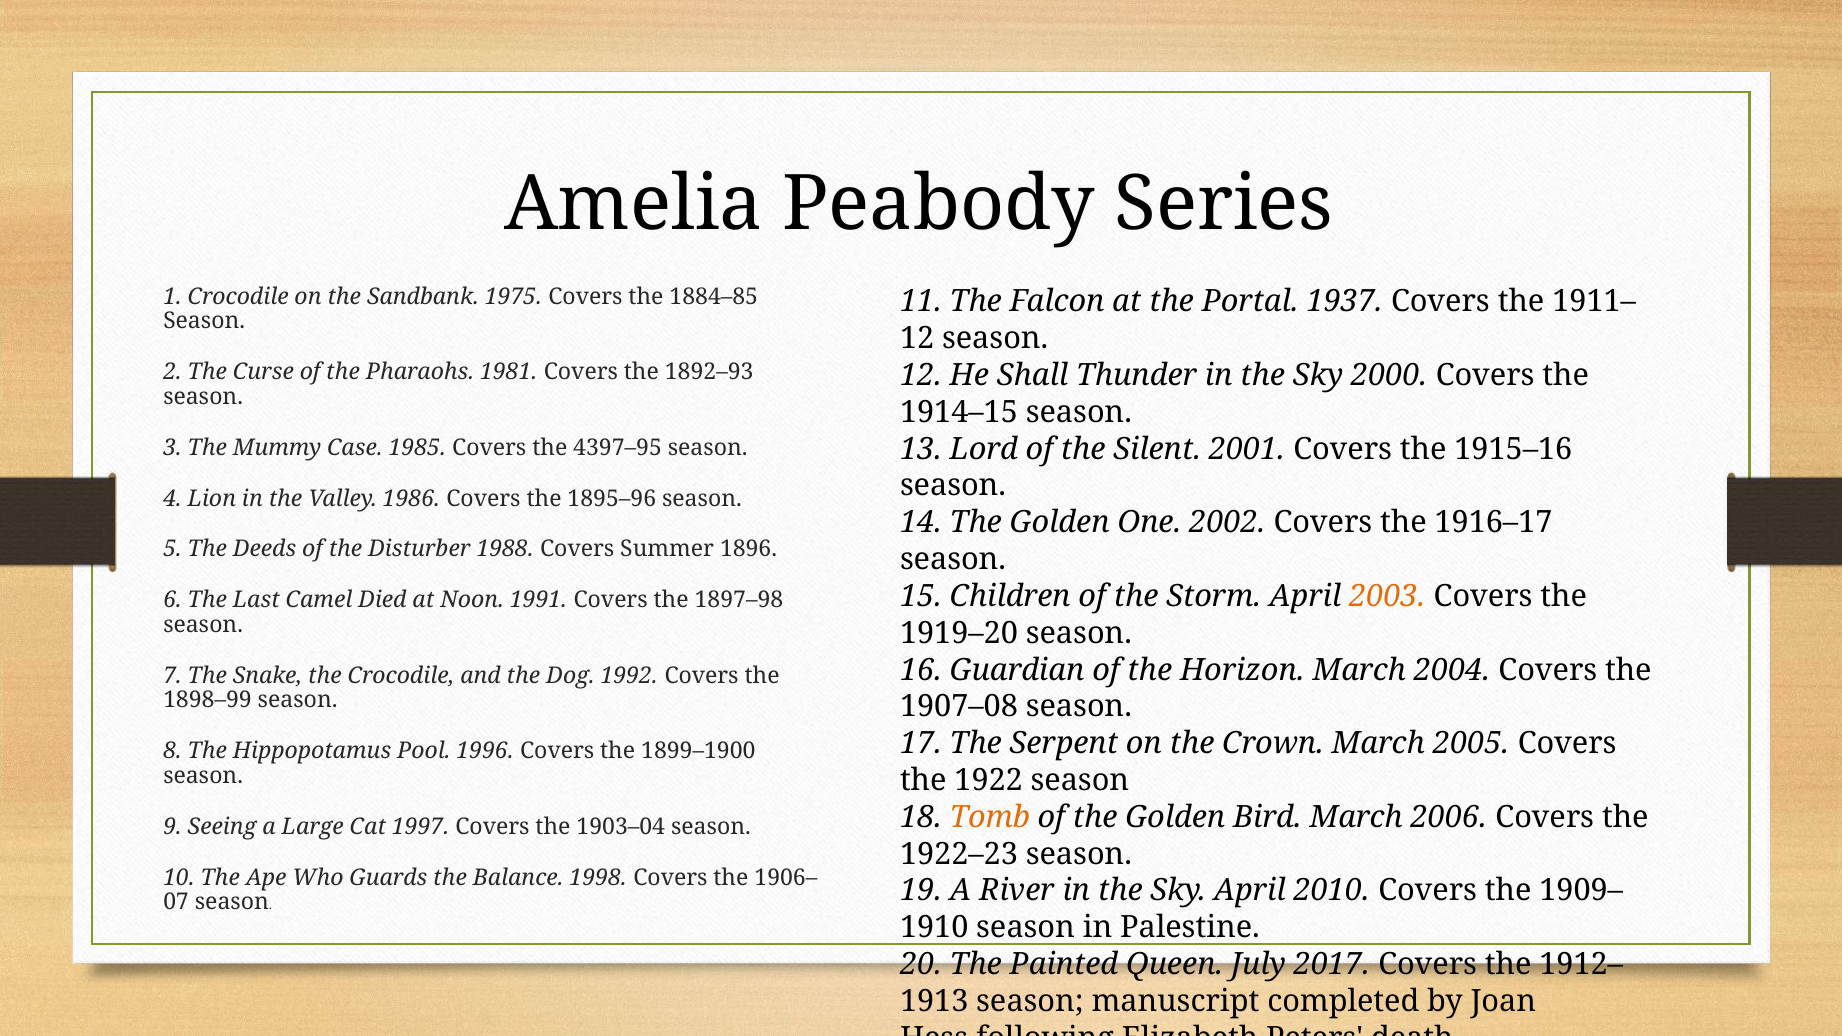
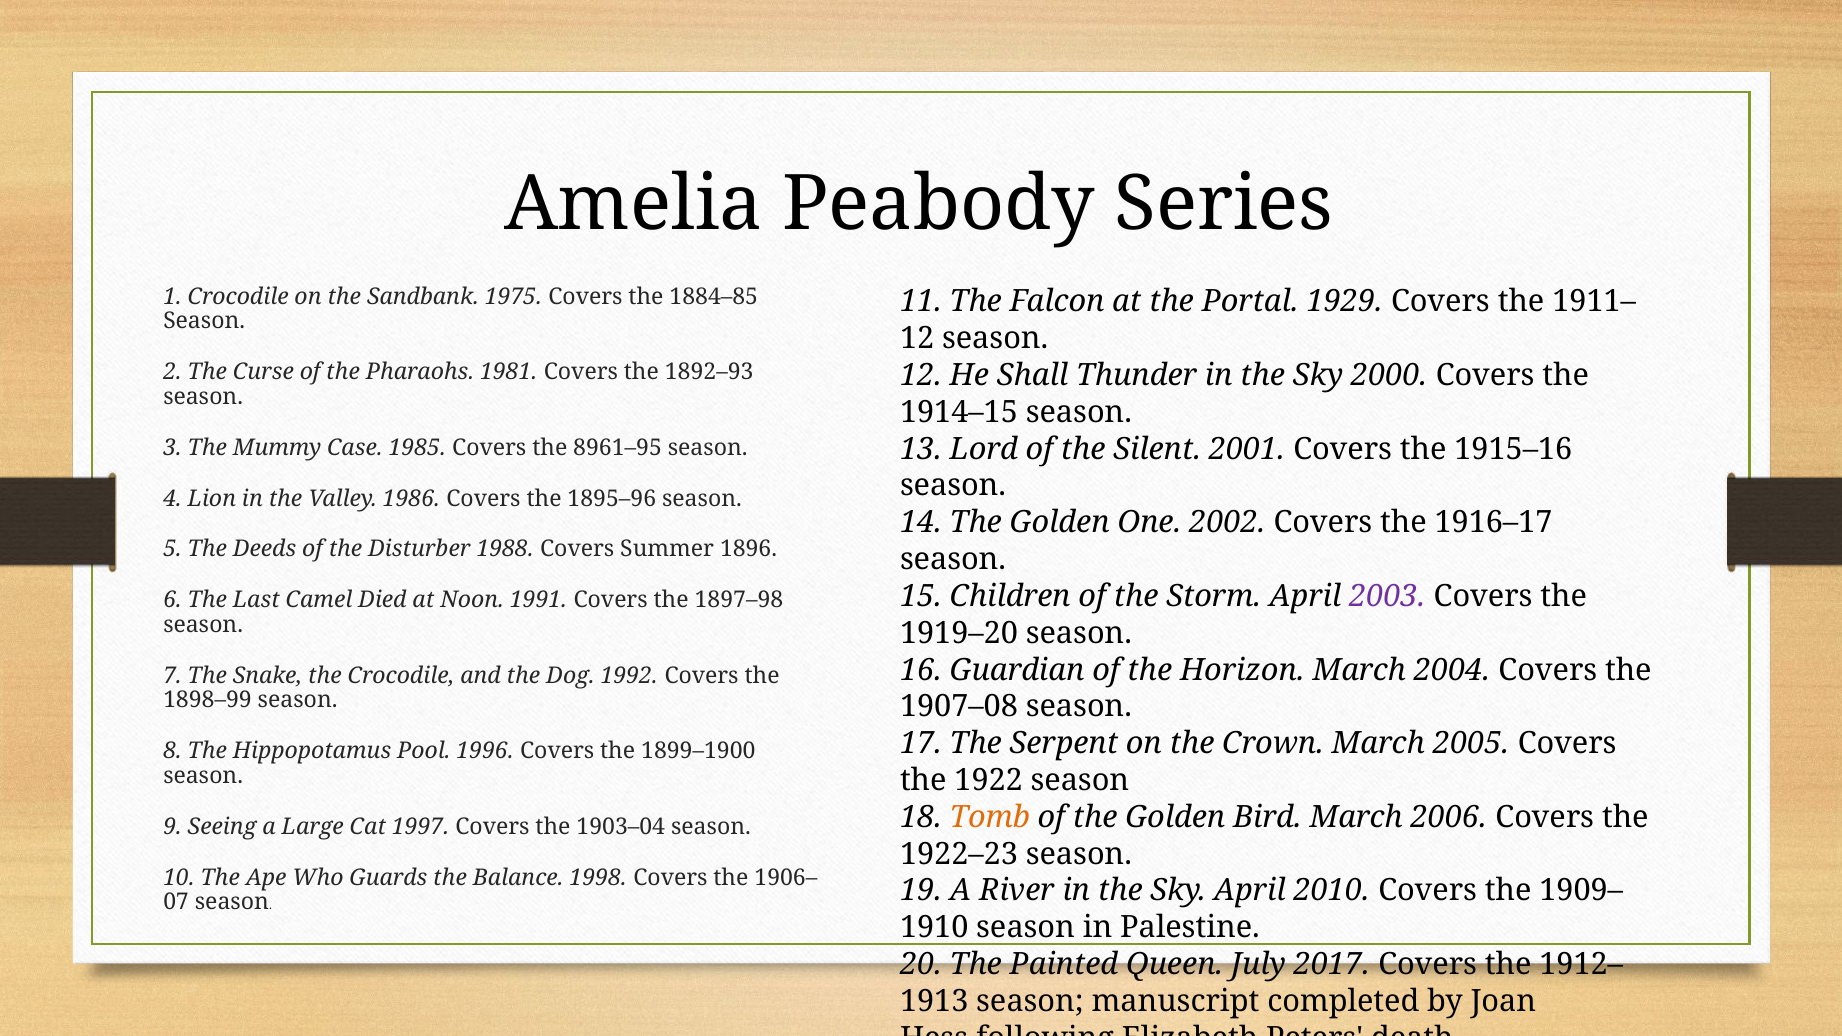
1937: 1937 -> 1929 (1345, 302)
4397–95: 4397–95 -> 8961–95 (618, 448)
2003 colour: orange -> purple (1387, 596)
